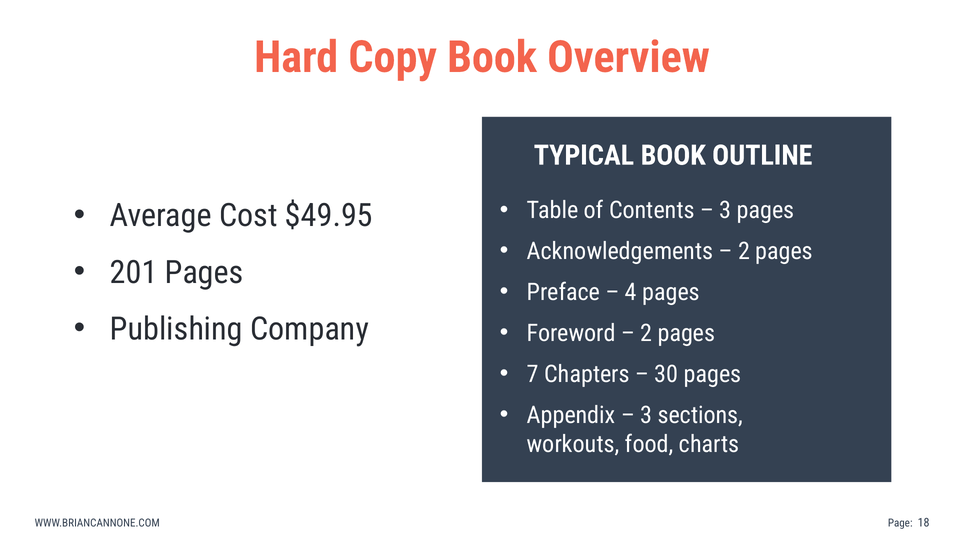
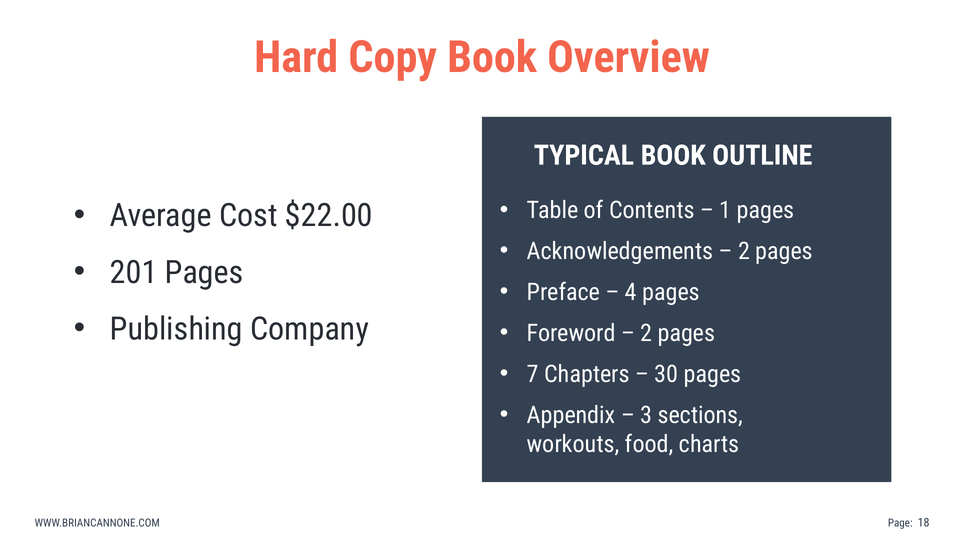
3: 3 -> 1 (725, 211)
$49.95: $49.95 -> $22.00 (329, 216)
